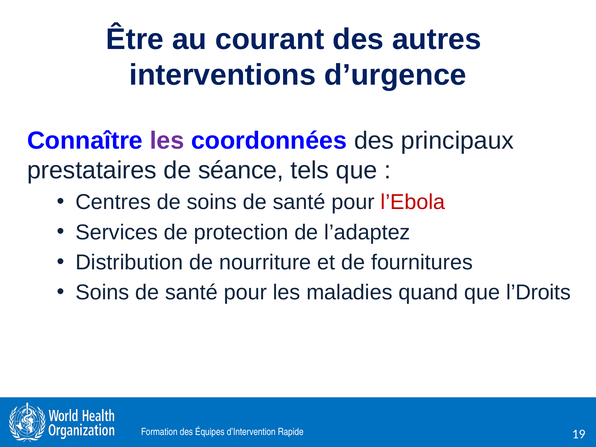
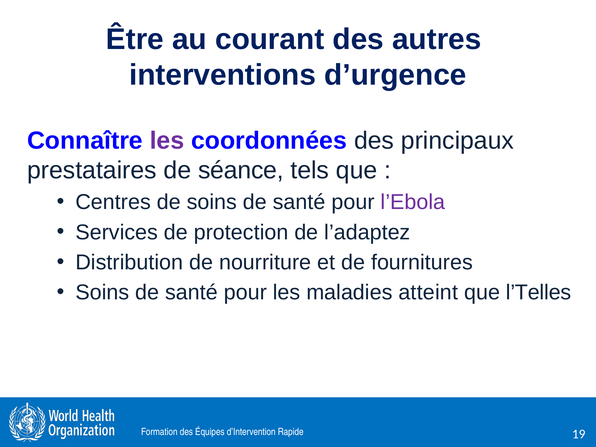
l’Ebola colour: red -> purple (413, 202)
quand: quand -> atteint (428, 293)
l’Droits: l’Droits -> l’Telles (539, 293)
